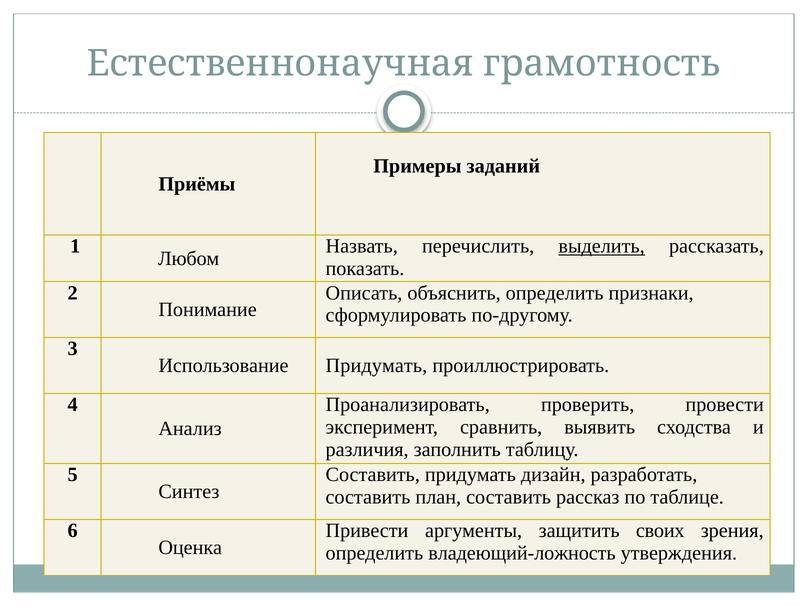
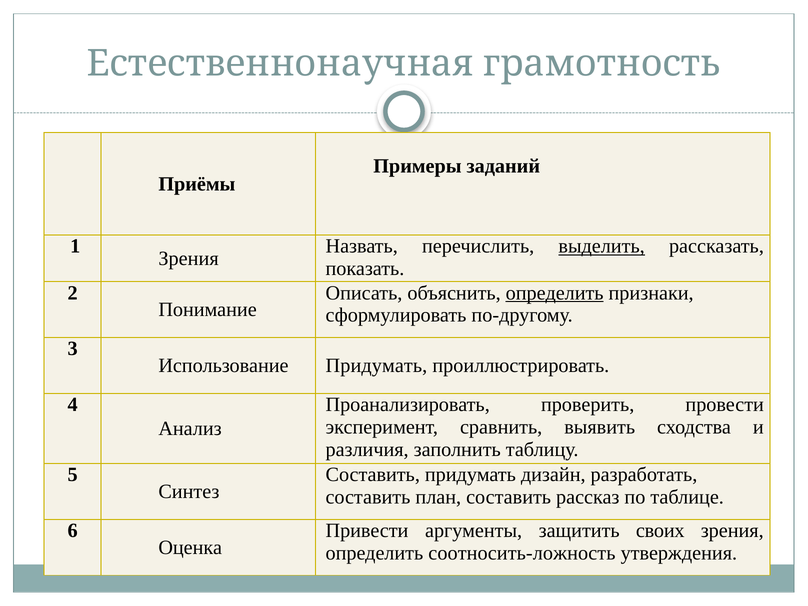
Любом: Любом -> Зрения (189, 258)
определить underline: none -> present (555, 293)
владеющий-ложность: владеющий-ложность -> соотносить-ложность (522, 553)
